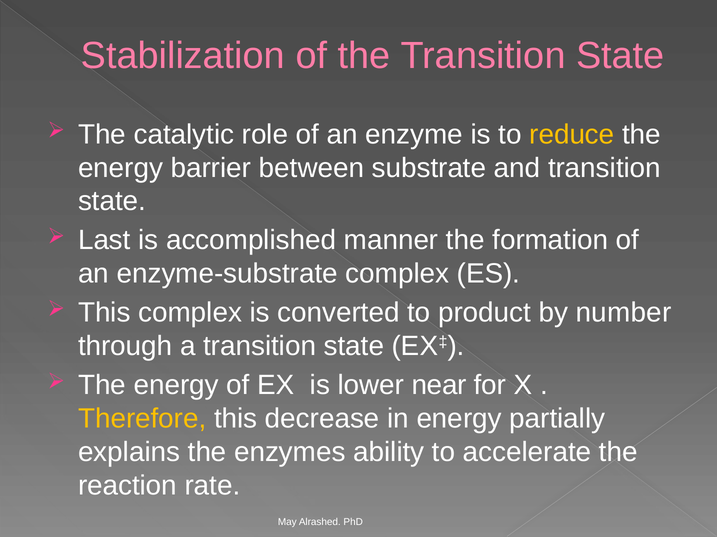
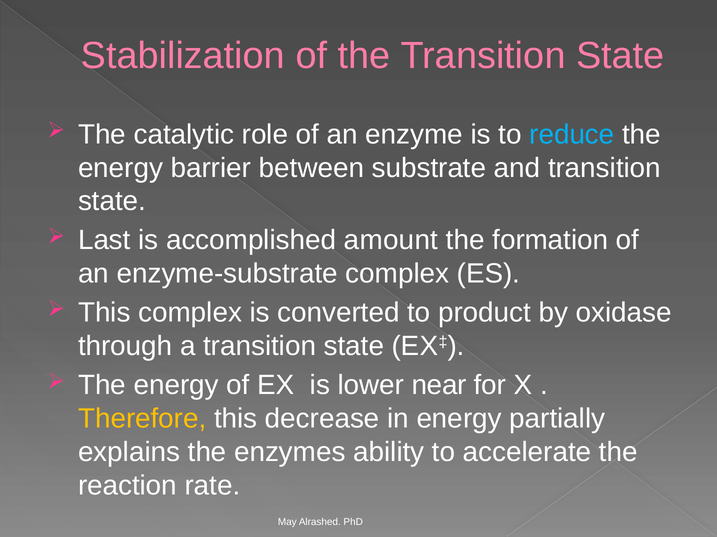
reduce colour: yellow -> light blue (572, 135)
manner: manner -> amount (391, 241)
number: number -> oxidase (624, 313)
